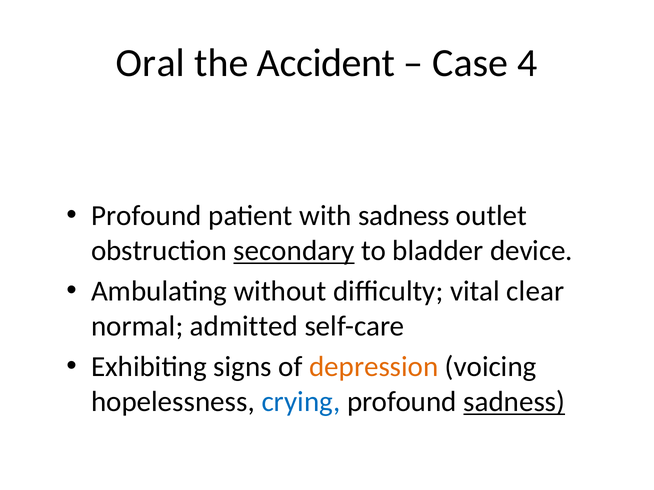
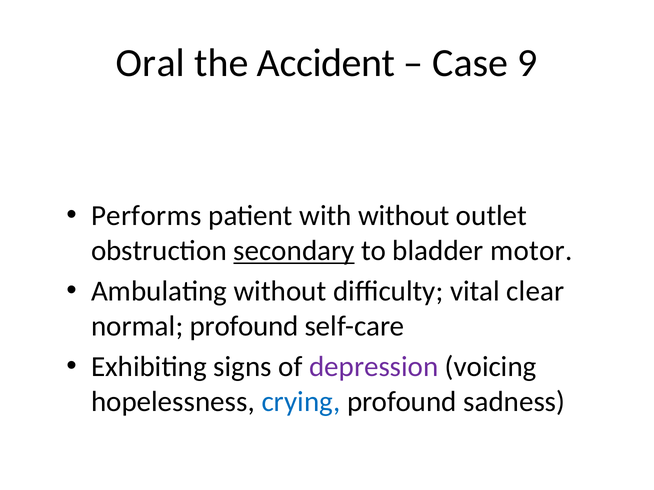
4: 4 -> 9 (527, 63)
Profound: Profound -> Performs (146, 216)
with sadness: sadness -> without (404, 216)
device: device -> motor (531, 251)
normal admitted: admitted -> profound (244, 327)
depression colour: orange -> purple (374, 367)
sadness underline: present -> none (514, 402)
